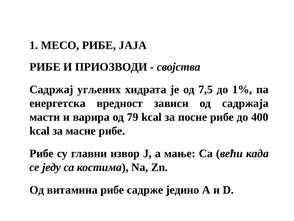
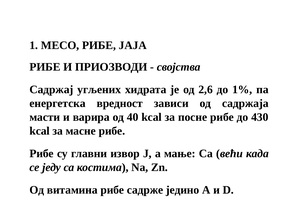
7,5: 7,5 -> 2,6 (206, 89)
79: 79 -> 40 (133, 117)
400: 400 -> 430 (260, 117)
